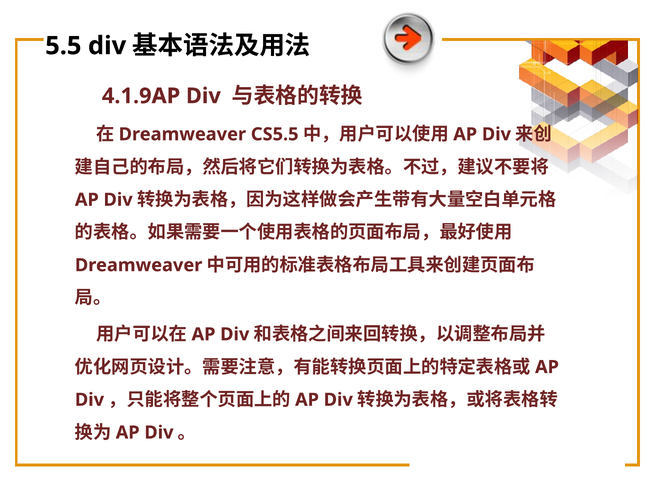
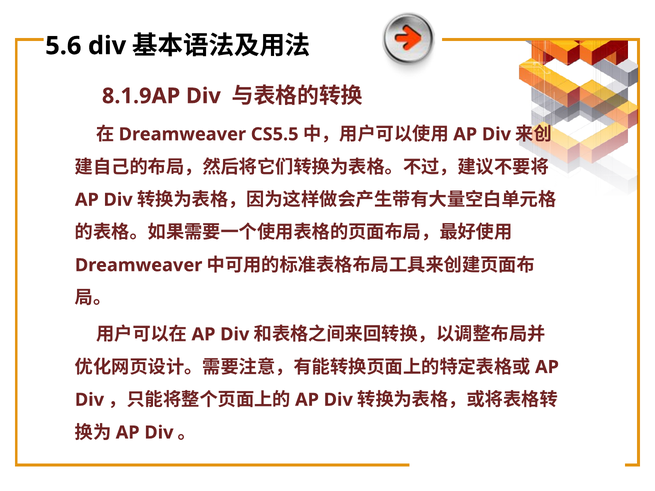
5.5: 5.5 -> 5.6 (63, 46)
4.1.9AP: 4.1.9AP -> 8.1.9AP (141, 96)
